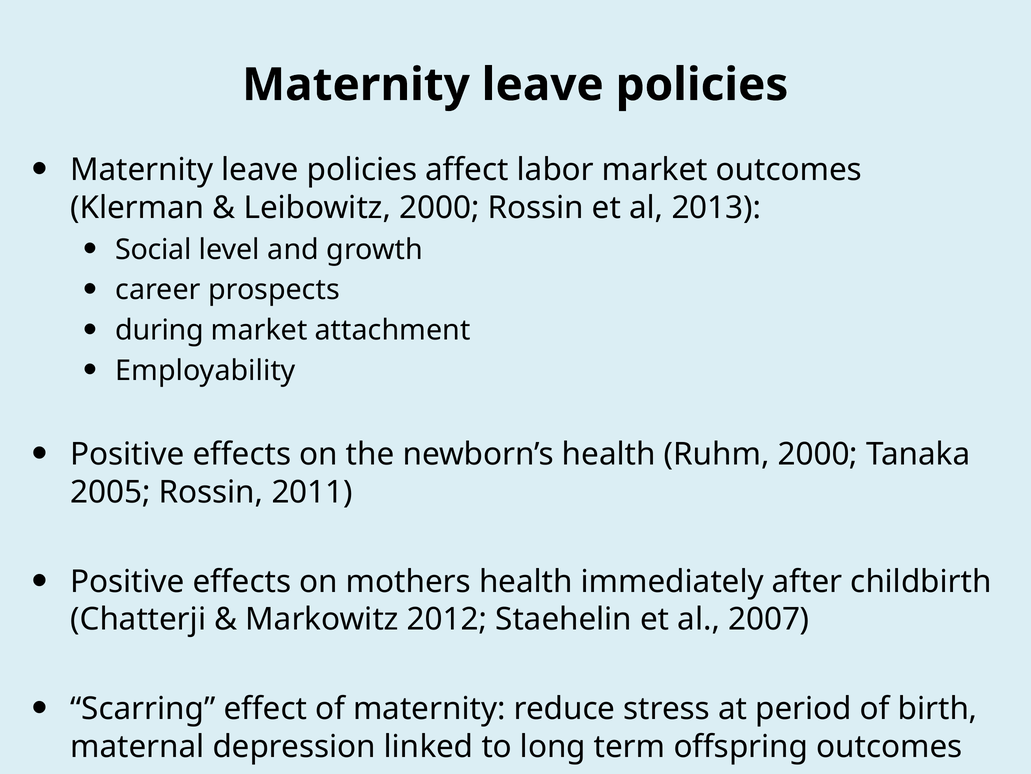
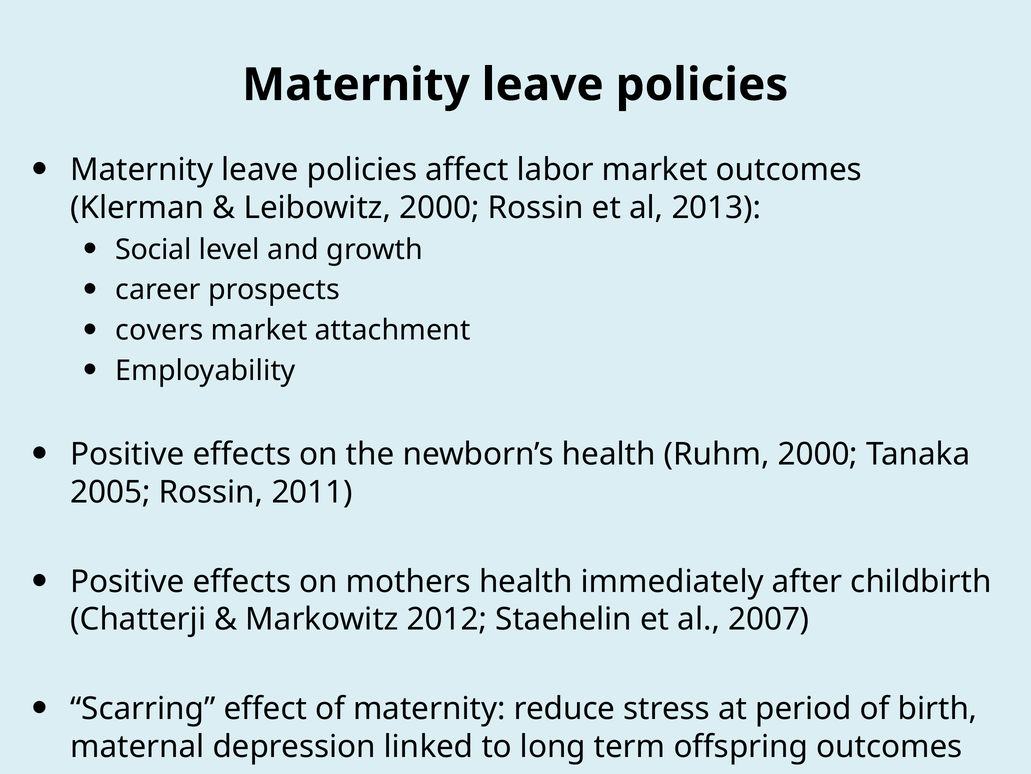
during: during -> covers (159, 330)
